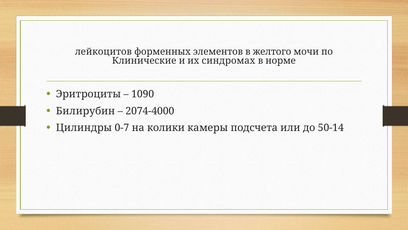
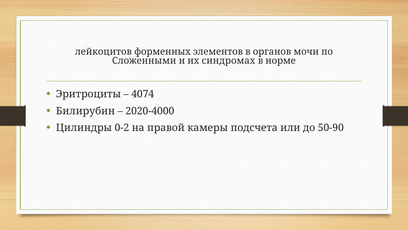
желтого: желтого -> органов (272, 52)
Клинические: Клинические -> Сложенными (144, 61)
1090: 1090 -> 4074 (143, 94)
2074-4000: 2074-4000 -> 2020-4000 (150, 111)
0-7: 0-7 -> 0-2 (122, 128)
колики: колики -> правой (166, 128)
50-14: 50-14 -> 50-90 (331, 128)
